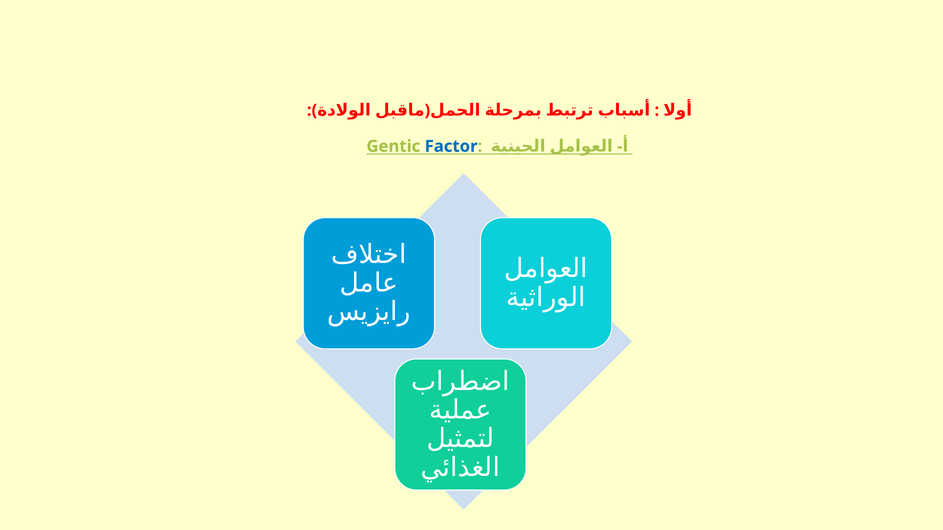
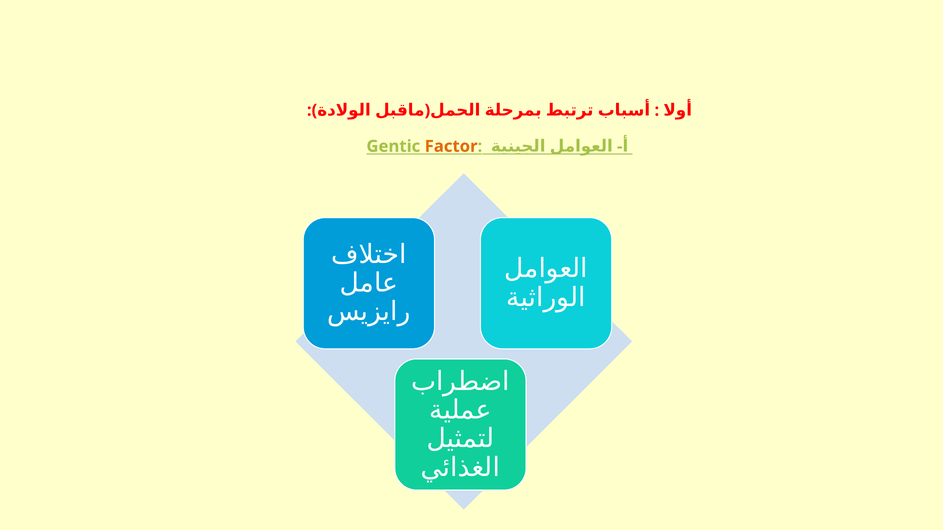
Factor colour: blue -> orange (451, 146)
